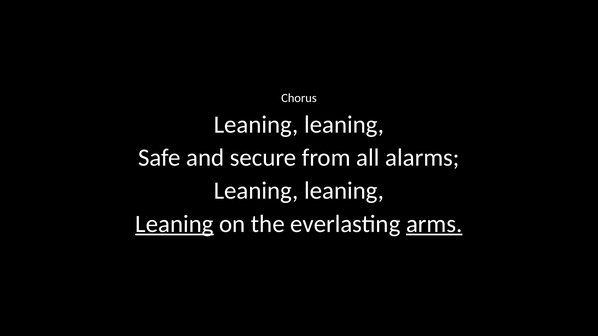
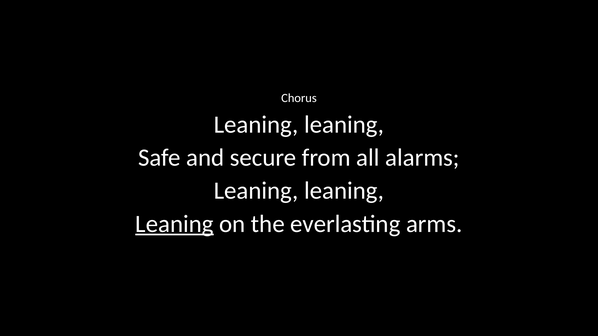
arms underline: present -> none (434, 224)
